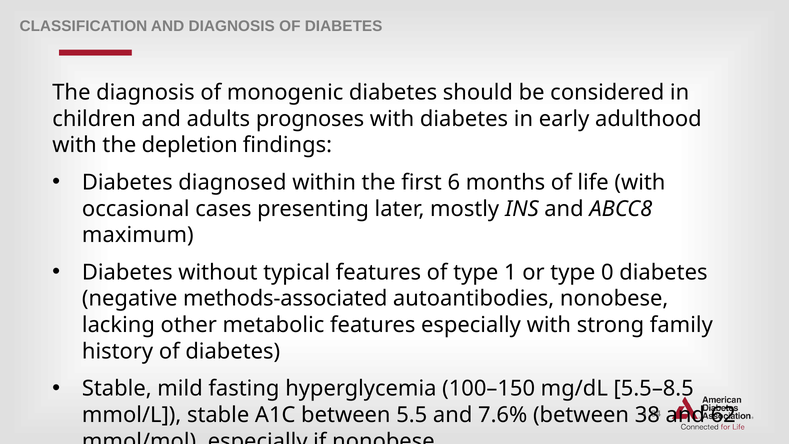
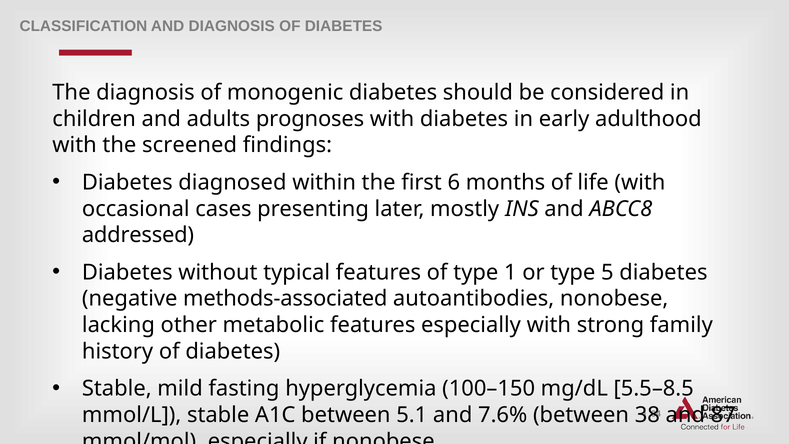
depletion: depletion -> screened (190, 145)
maximum: maximum -> addressed (138, 235)
0: 0 -> 5 (607, 272)
5.5: 5.5 -> 5.1 (412, 415)
62: 62 -> 87 (723, 415)
